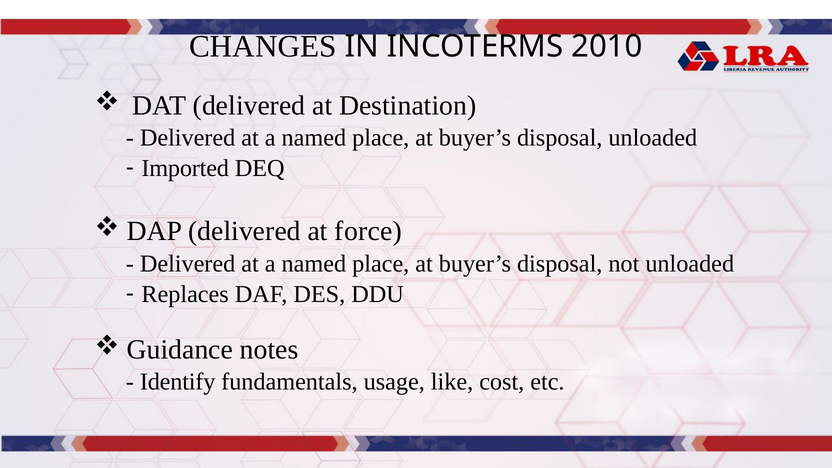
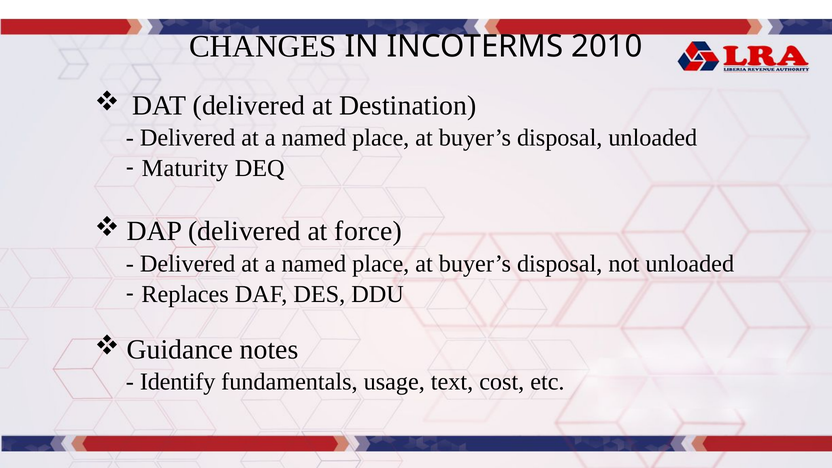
Imported: Imported -> Maturity (185, 168)
like: like -> text (452, 382)
